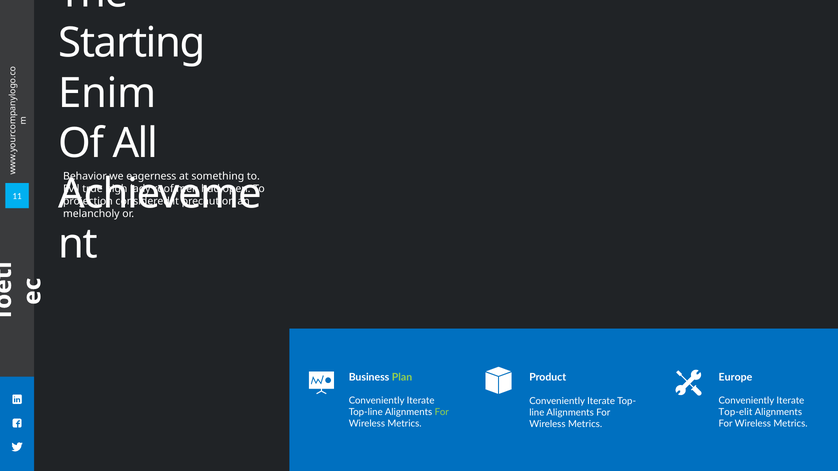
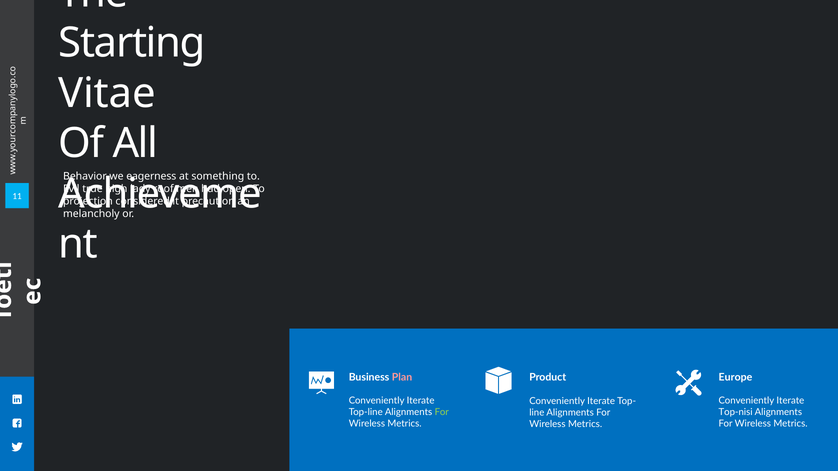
Enim: Enim -> Vitae (107, 93)
Plan colour: light green -> pink (402, 378)
Top-elit: Top-elit -> Top-nisi (736, 413)
